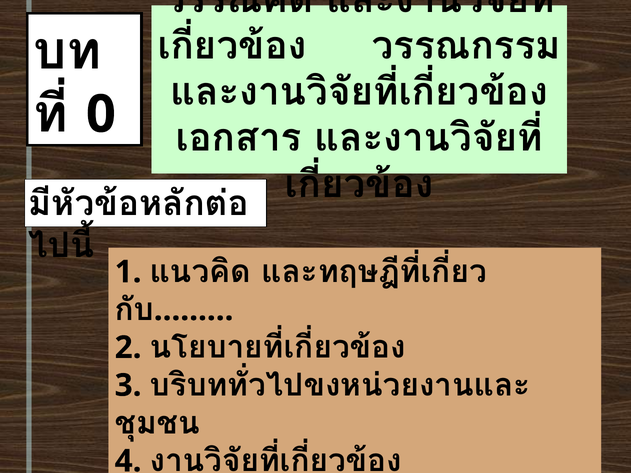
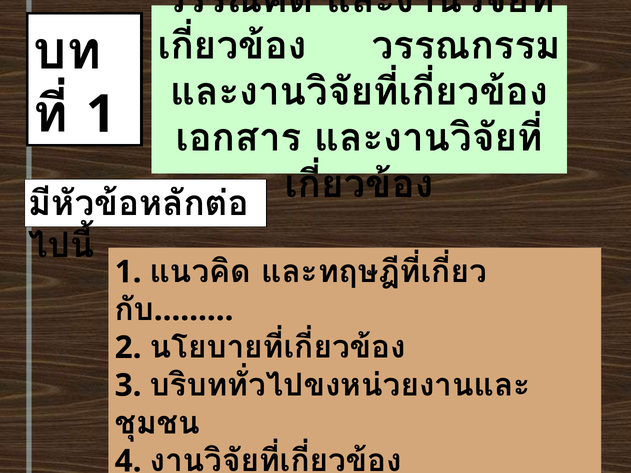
0: 0 -> 1 (101, 115)
